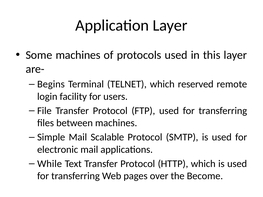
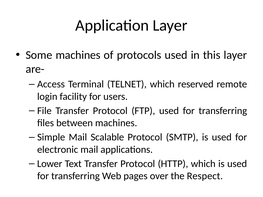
Begins: Begins -> Access (51, 84)
While: While -> Lower (50, 164)
Become: Become -> Respect (205, 176)
